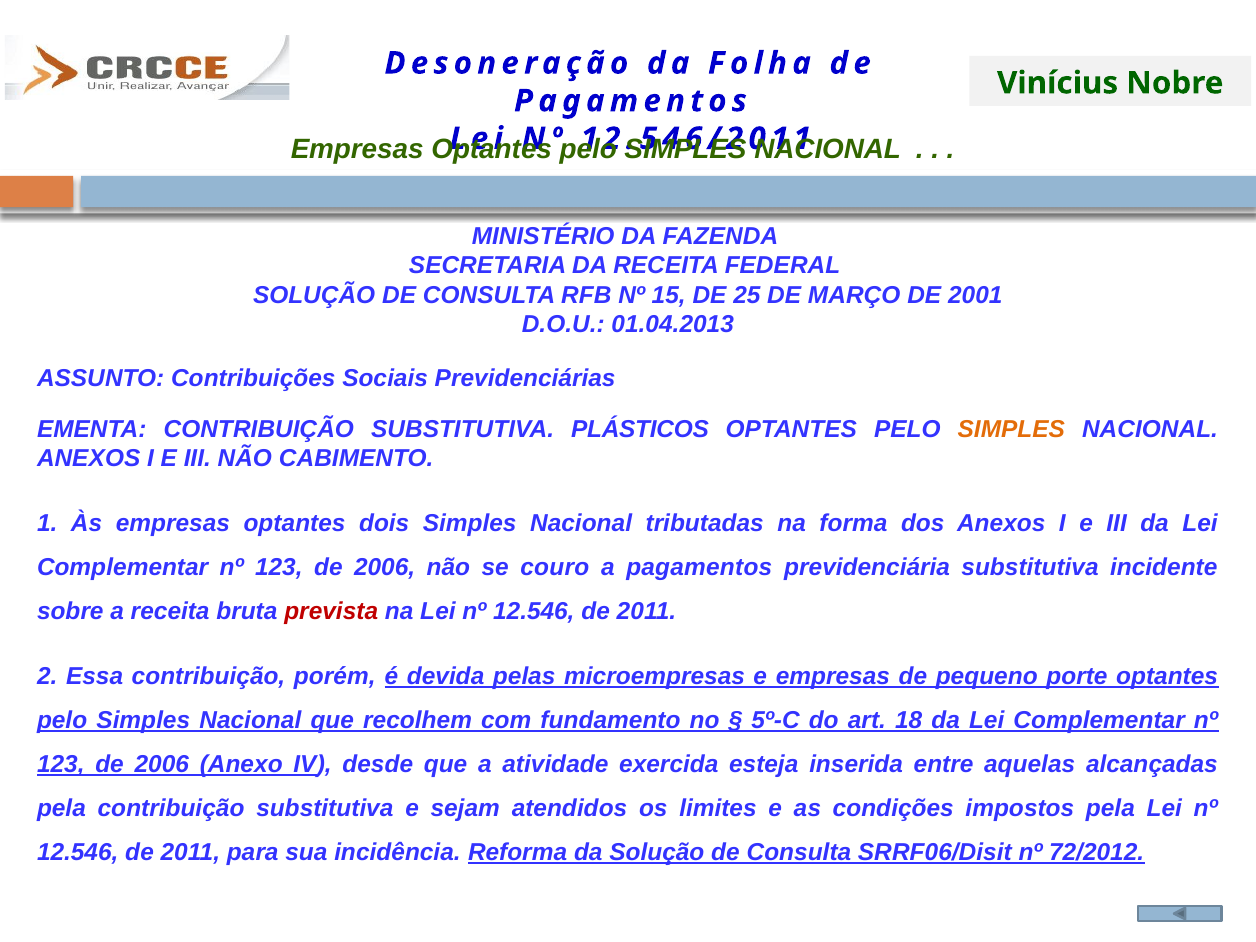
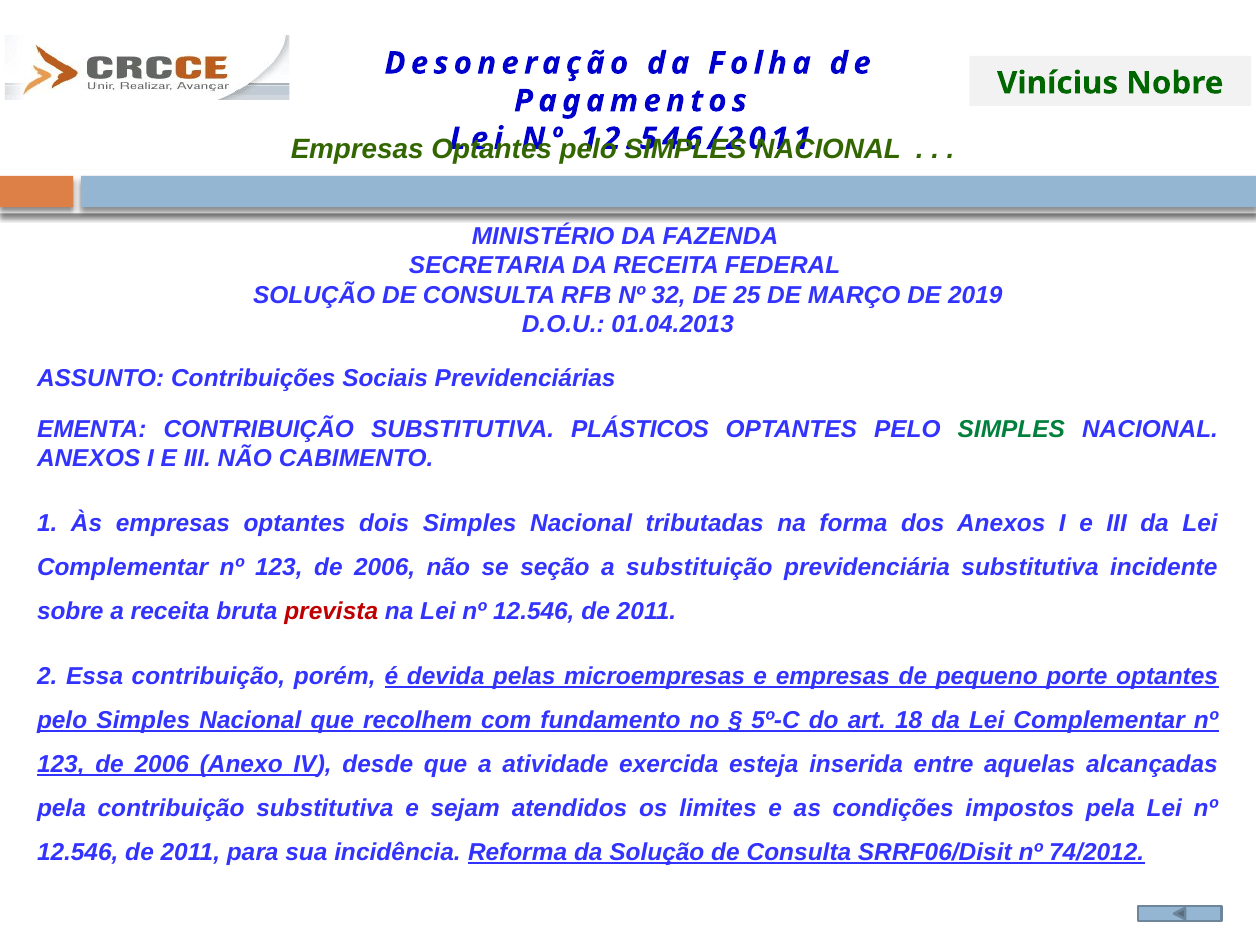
15: 15 -> 32 (669, 295)
2001: 2001 -> 2019 (975, 295)
SIMPLES colour: orange -> green (1011, 429)
couro: couro -> seção (555, 567)
a pagamentos: pagamentos -> substituição (699, 567)
72/2012: 72/2012 -> 74/2012 (1097, 852)
